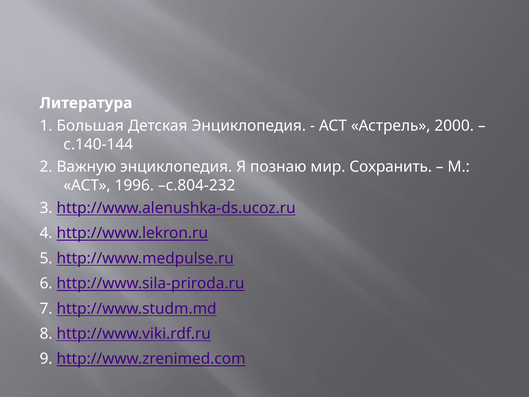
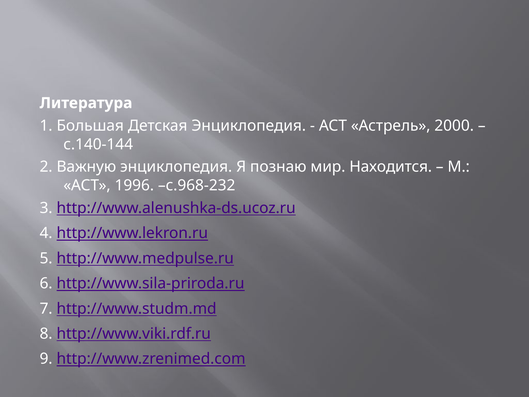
Сохранить: Сохранить -> Находится (391, 167)
с.804-232: с.804-232 -> с.968-232 (197, 185)
